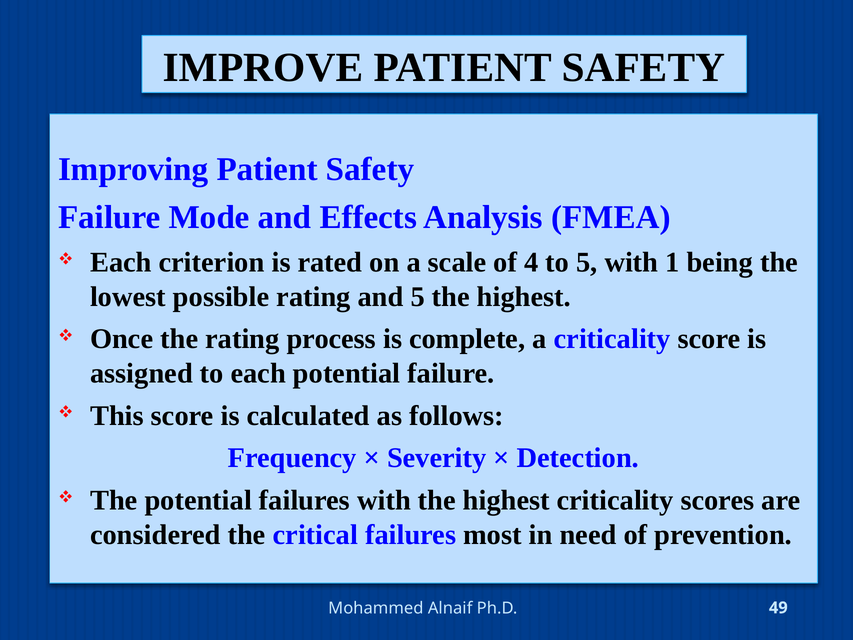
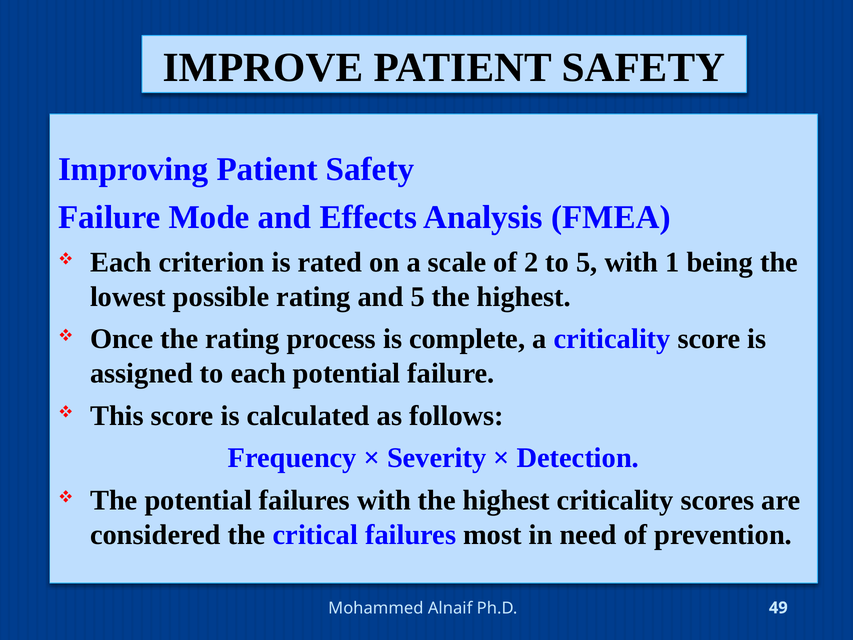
4: 4 -> 2 (531, 262)
